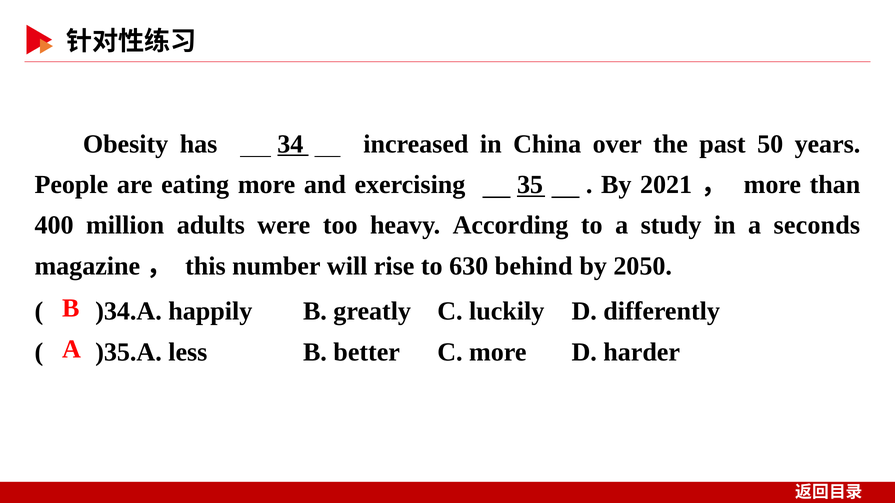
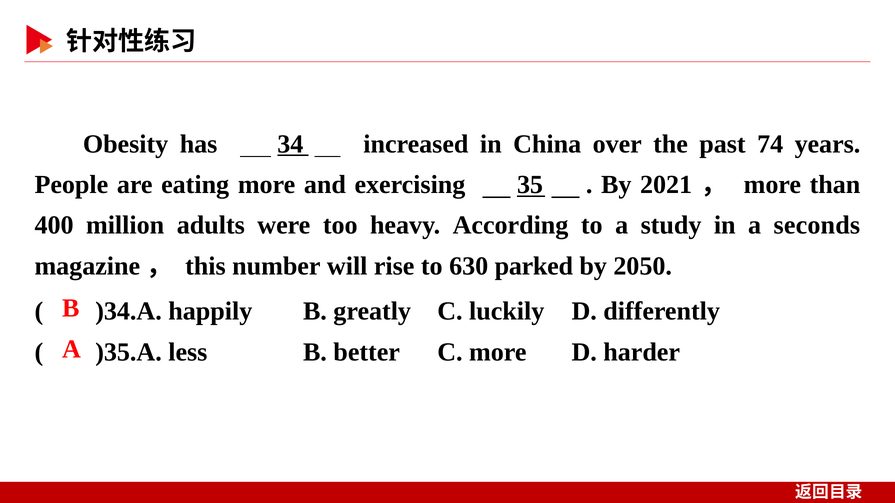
50: 50 -> 74 (770, 144)
behind: behind -> parked (534, 266)
